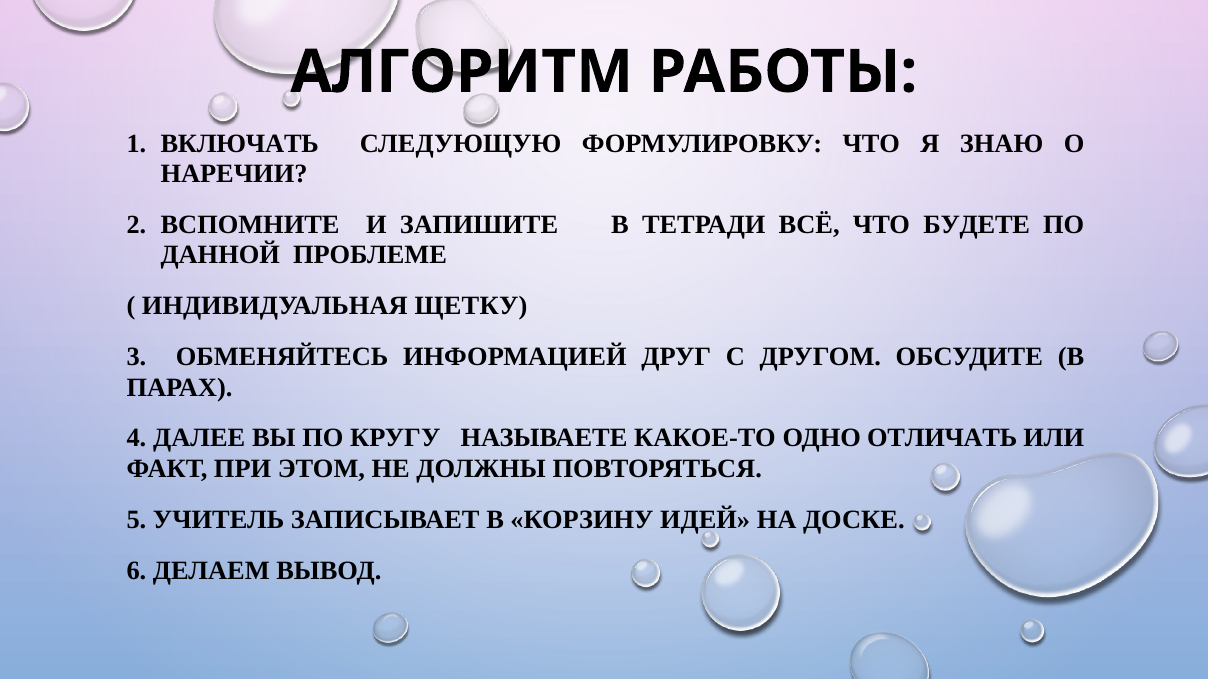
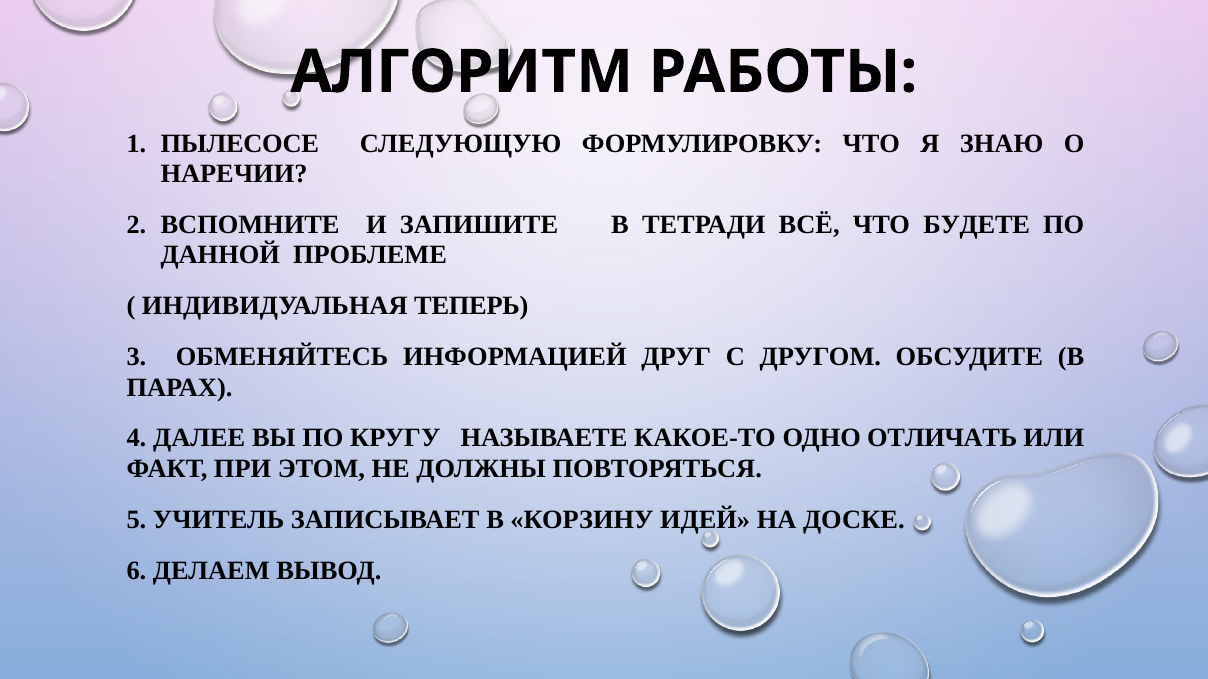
ВКЛЮЧАТЬ: ВКЛЮЧАТЬ -> ПЫЛЕСОСЕ (240, 143)
ЩЕТКУ: ЩЕТКУ -> ТЕПЕРЬ (471, 306)
